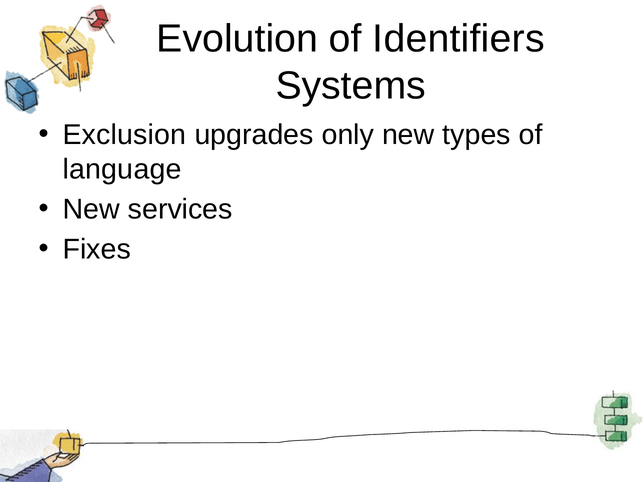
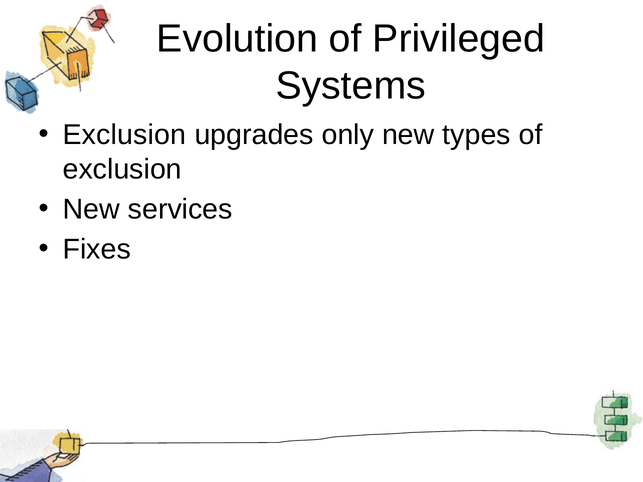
Identifiers: Identifiers -> Privileged (459, 39)
language: language -> exclusion (122, 169)
